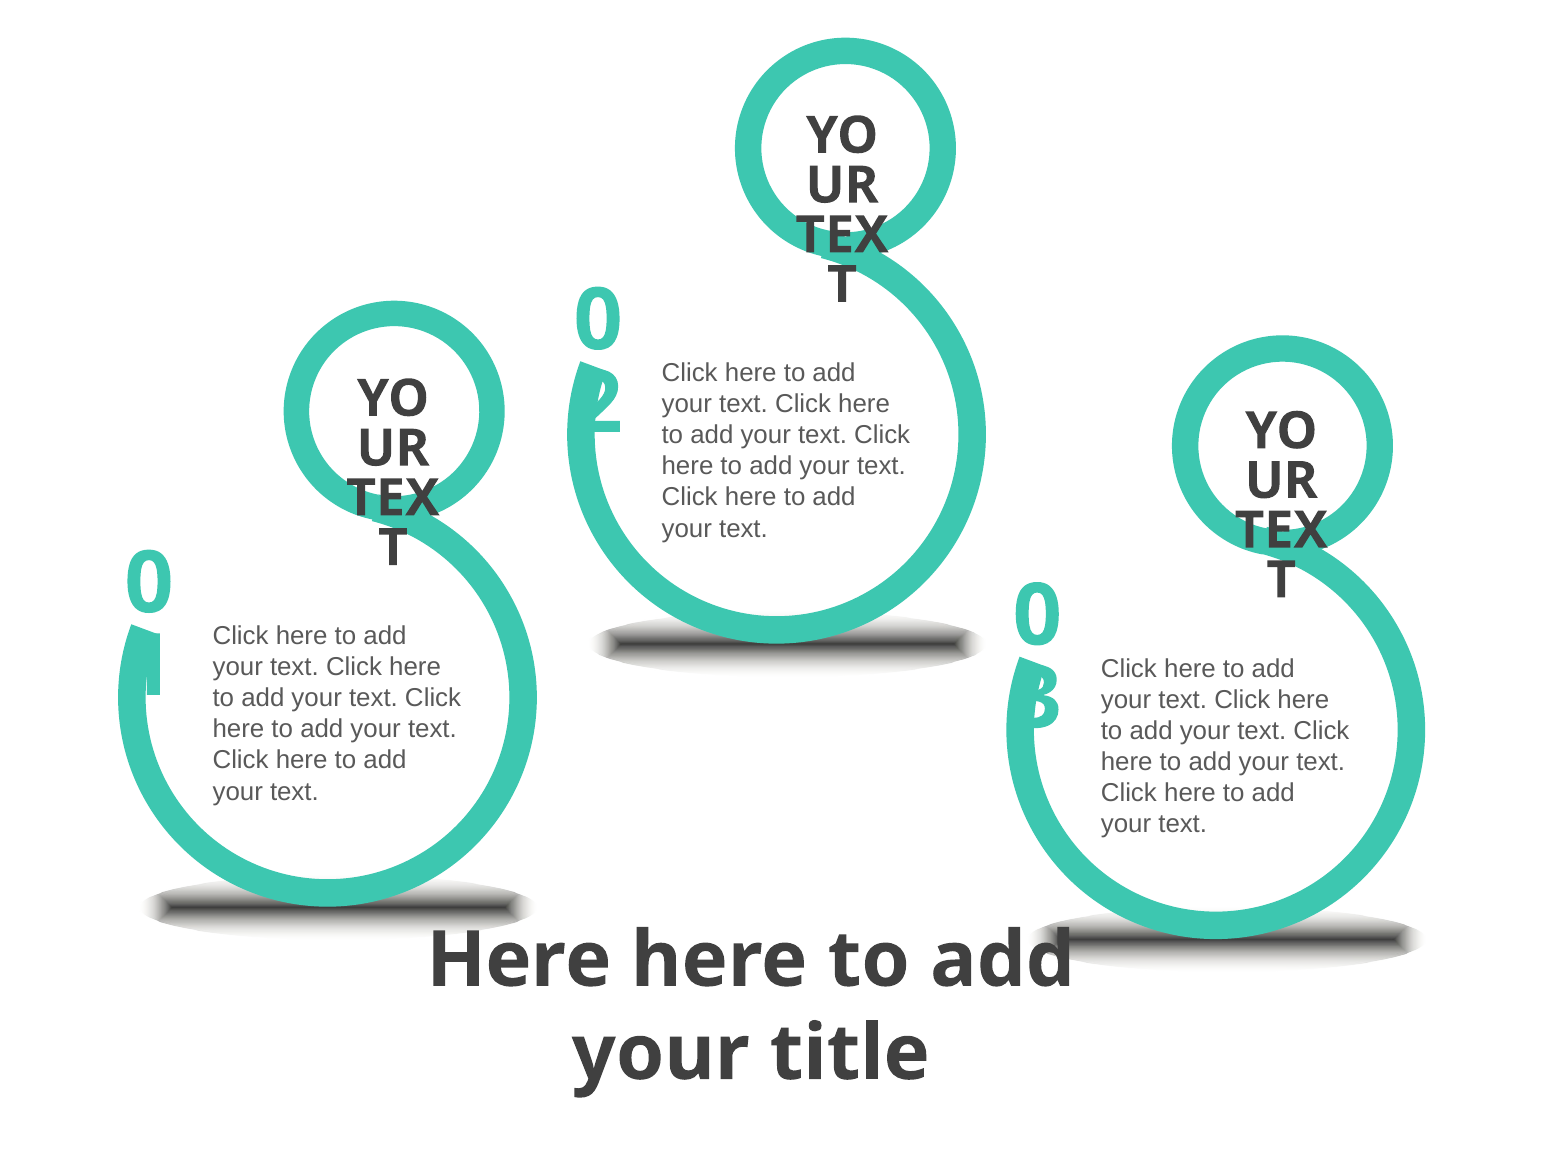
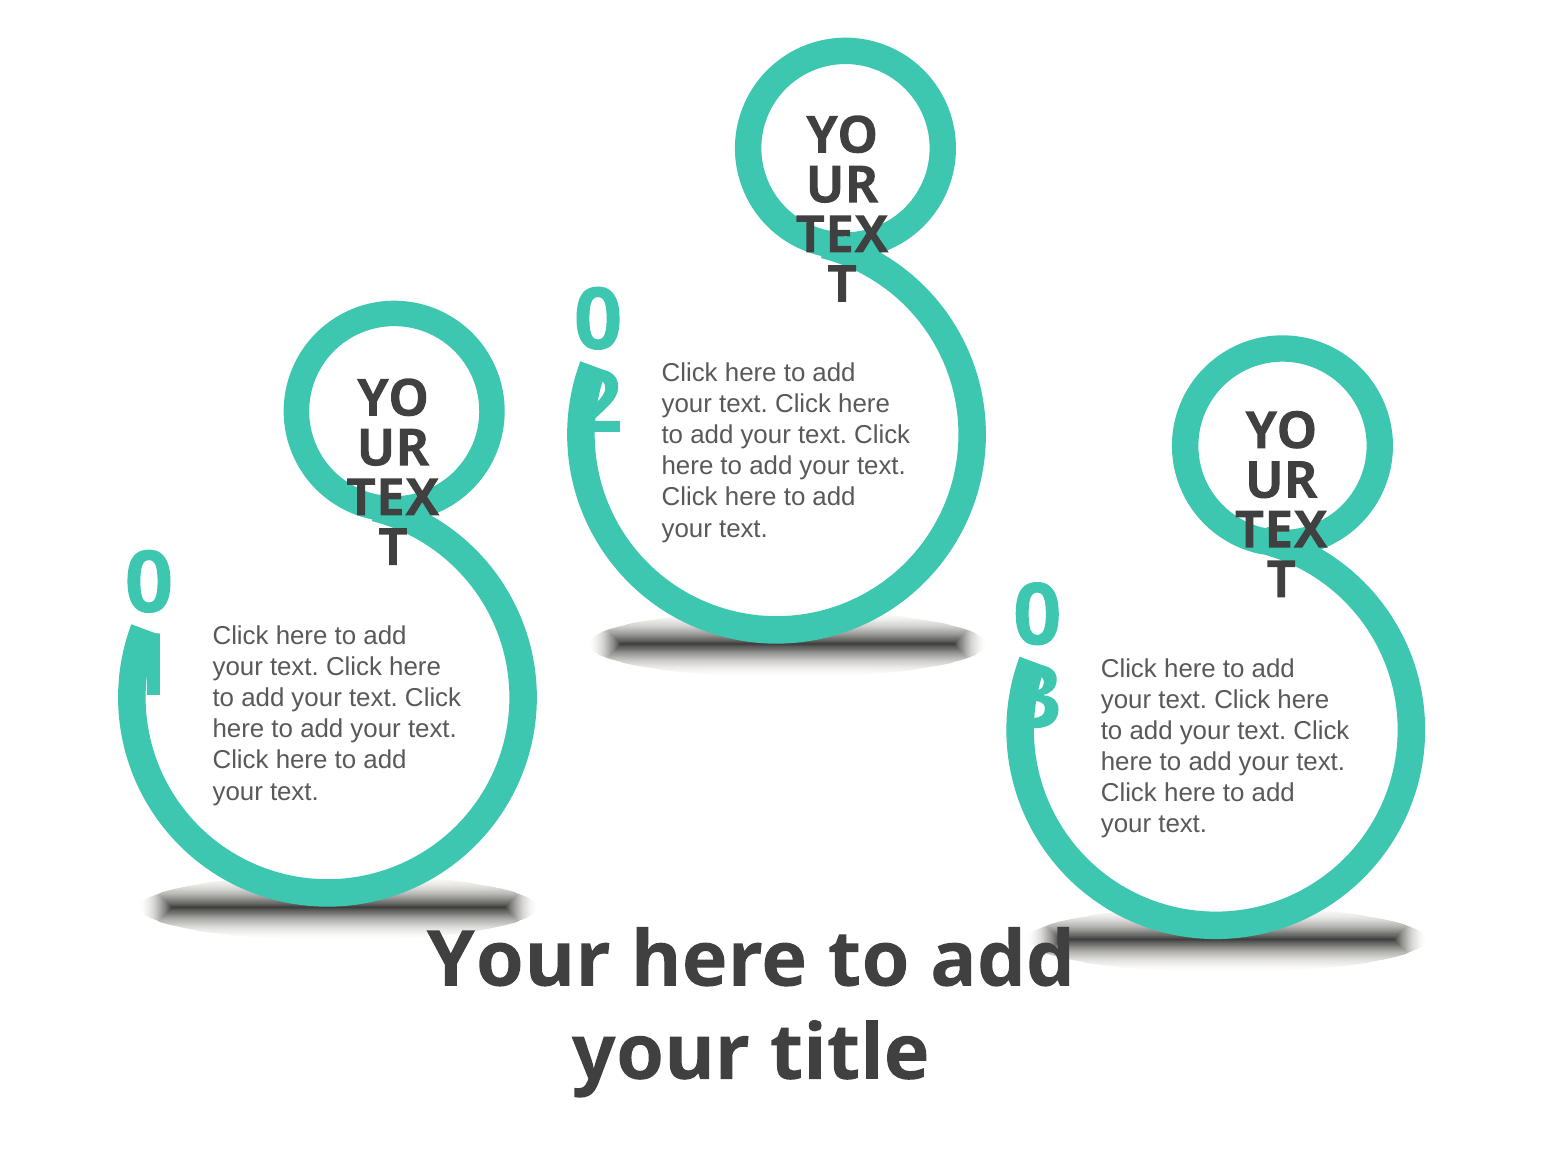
Here: Here -> Your (518, 961)
